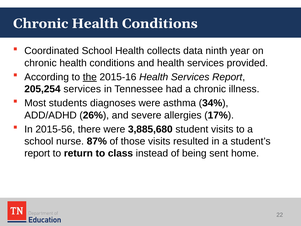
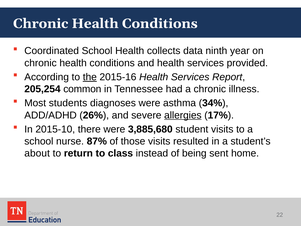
205,254 services: services -> common (82, 89)
allergies underline: none -> present (183, 115)
2015-56: 2015-56 -> 2015-10 (55, 129)
report: report -> about (37, 153)
